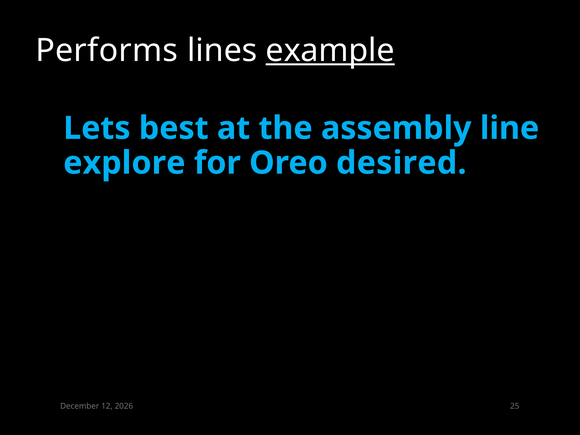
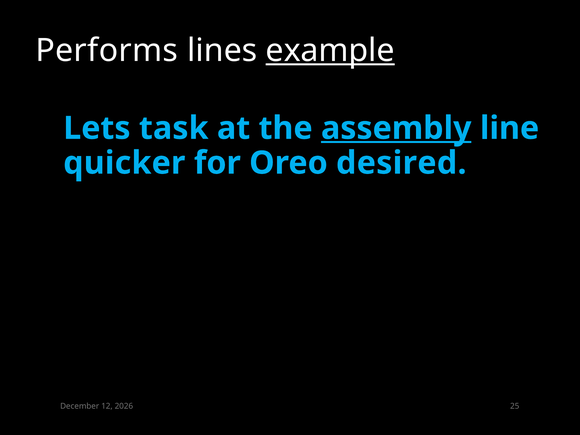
best: best -> task (174, 128)
assembly underline: none -> present (396, 128)
explore: explore -> quicker (124, 163)
